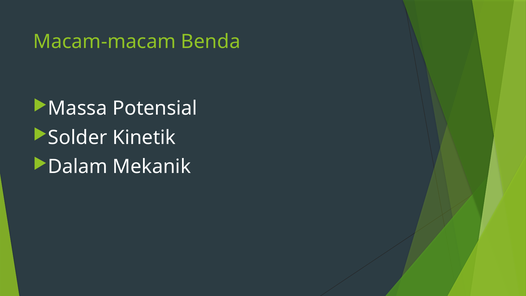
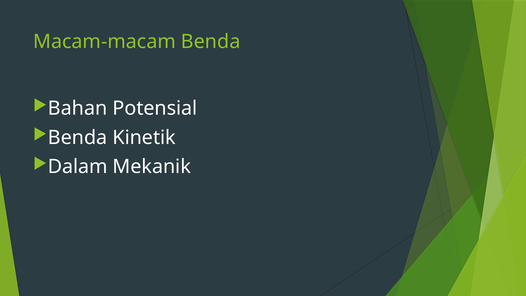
Massa: Massa -> Bahan (78, 108)
Solder: Solder -> Benda (78, 138)
